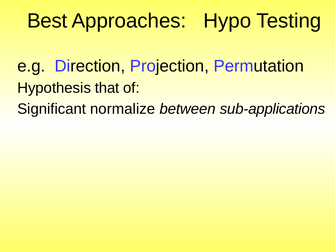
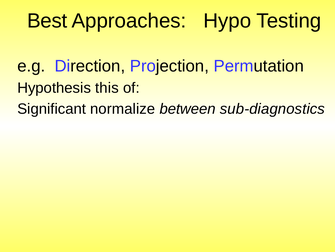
that: that -> this (107, 88)
sub-applications: sub-applications -> sub-diagnostics (272, 109)
